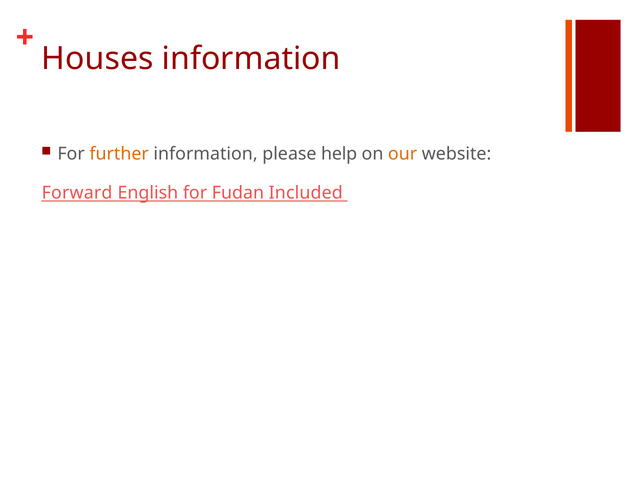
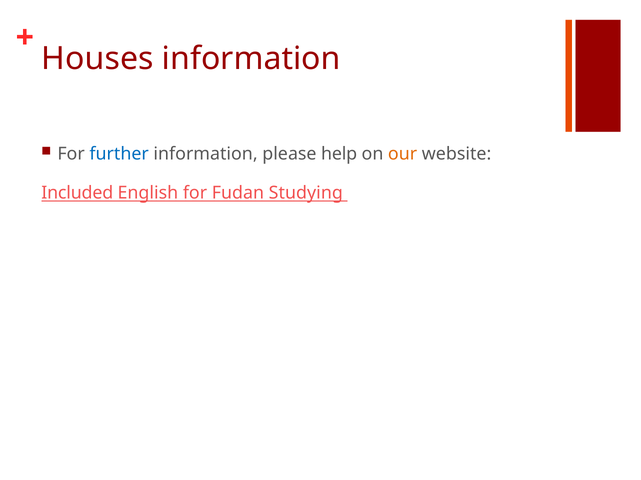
further colour: orange -> blue (119, 154)
Forward: Forward -> Included (77, 193)
Included: Included -> Studying (306, 193)
